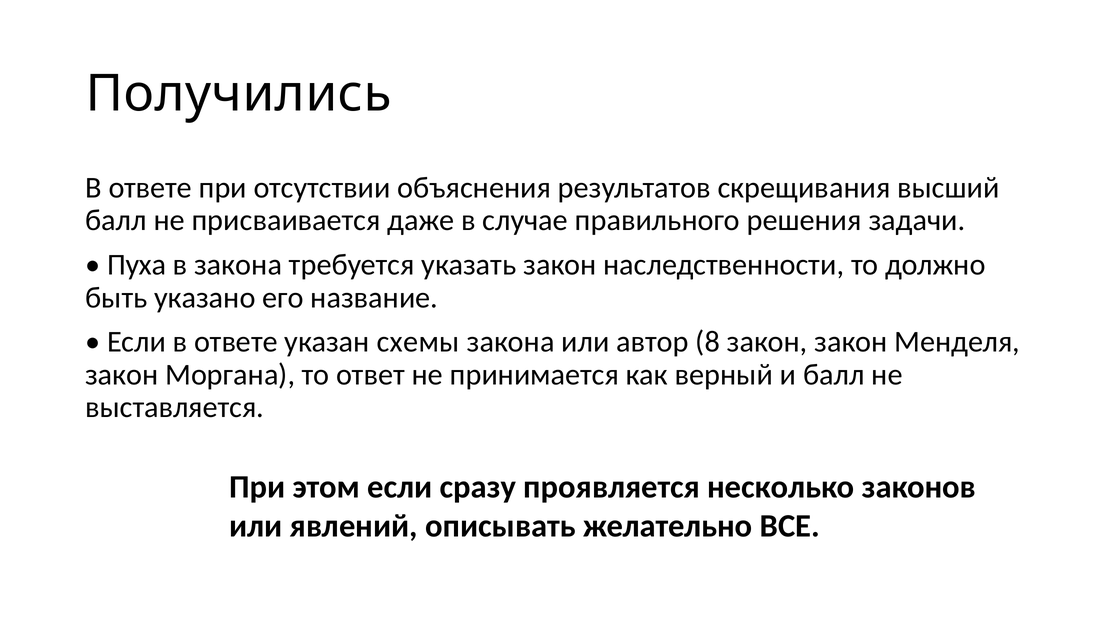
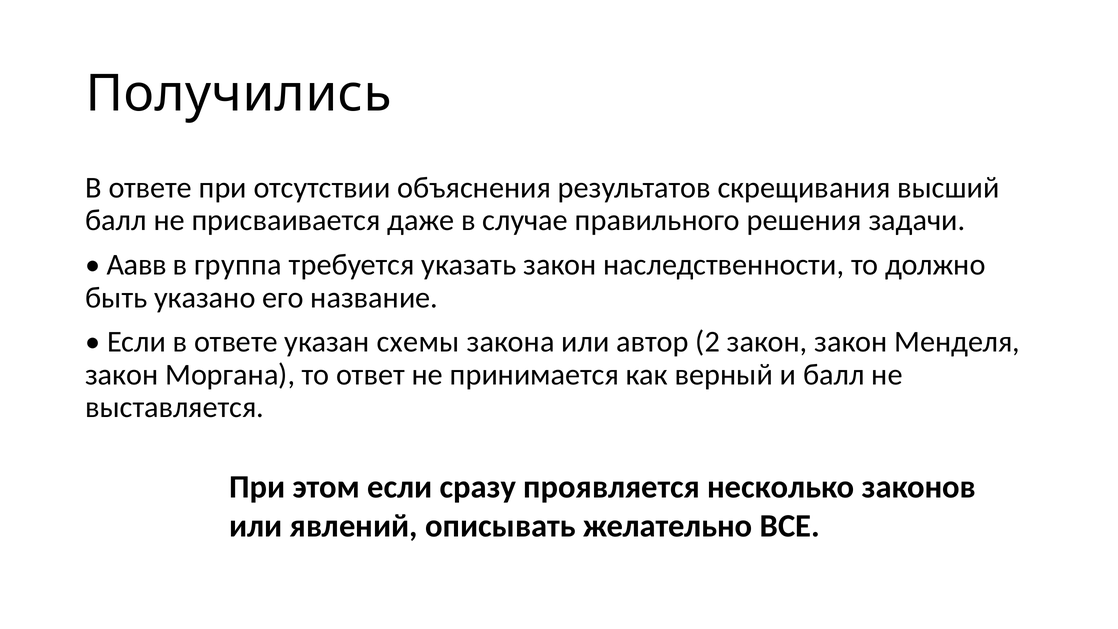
Пуха: Пуха -> Аавв (137, 265)
в закона: закона -> группа (238, 265)
8: 8 -> 2 (708, 342)
